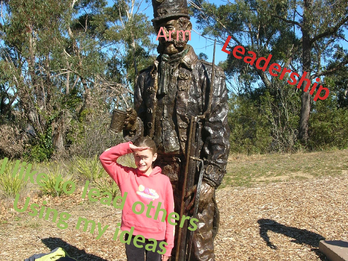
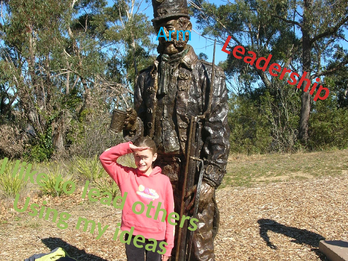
Arm colour: pink -> light blue (174, 34)
